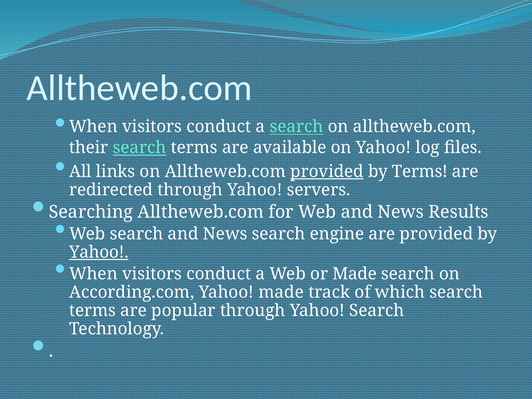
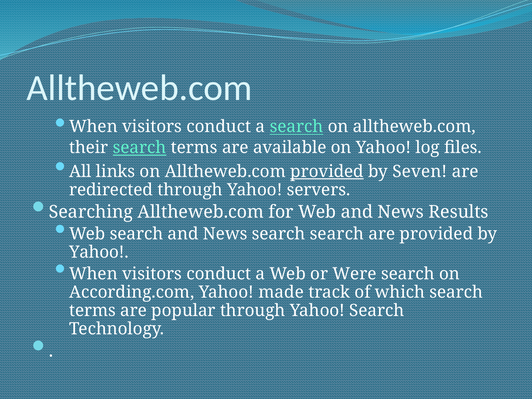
by Terms: Terms -> Seven (420, 171)
search engine: engine -> search (337, 234)
Yahoo underline: present -> none (99, 252)
or Made: Made -> Were (355, 274)
